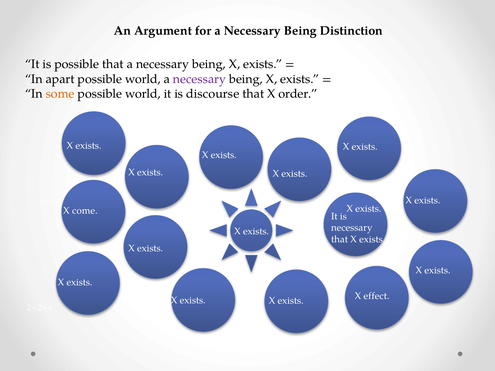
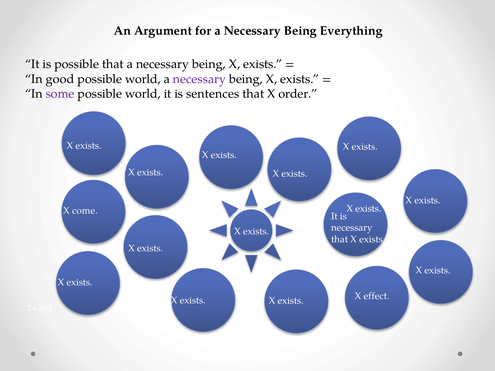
Distinction: Distinction -> Everything (351, 31)
apart: apart -> good (60, 79)
some colour: orange -> purple (60, 94)
discourse: discourse -> sentences (213, 94)
